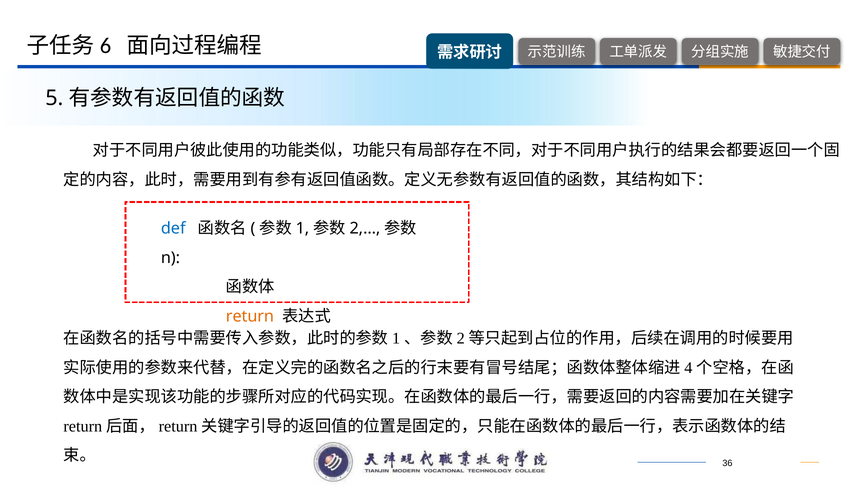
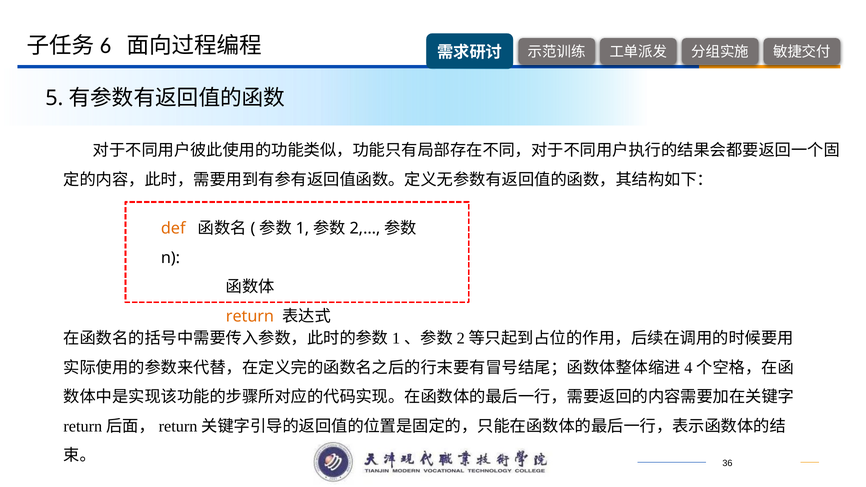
def colour: blue -> orange (173, 229)
